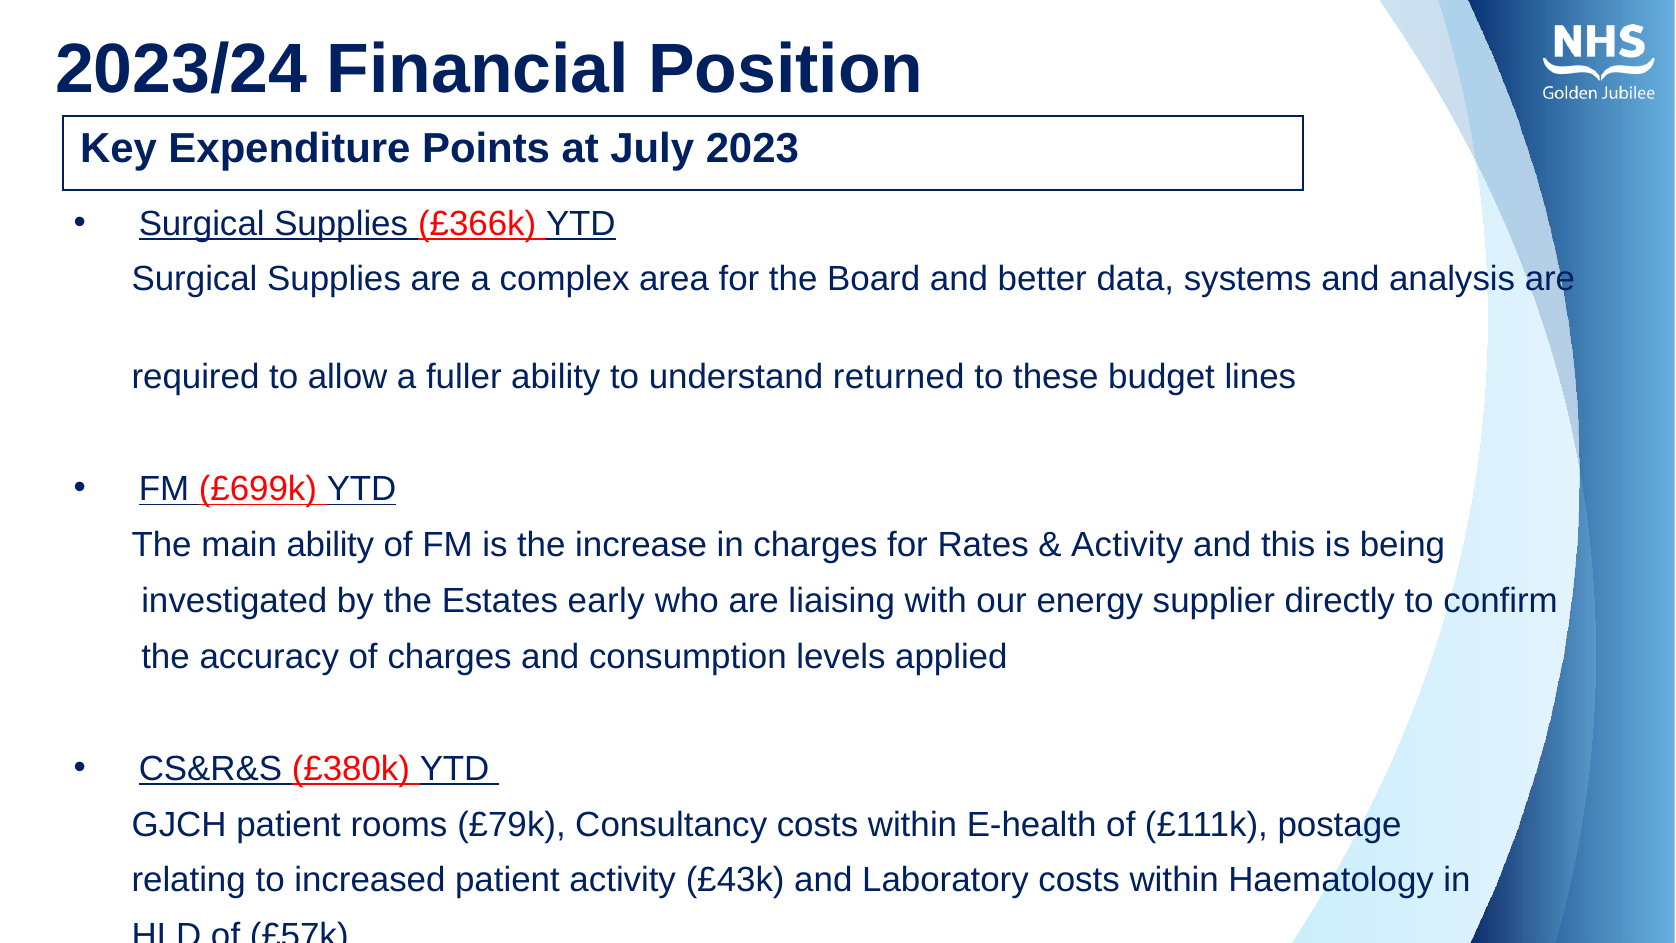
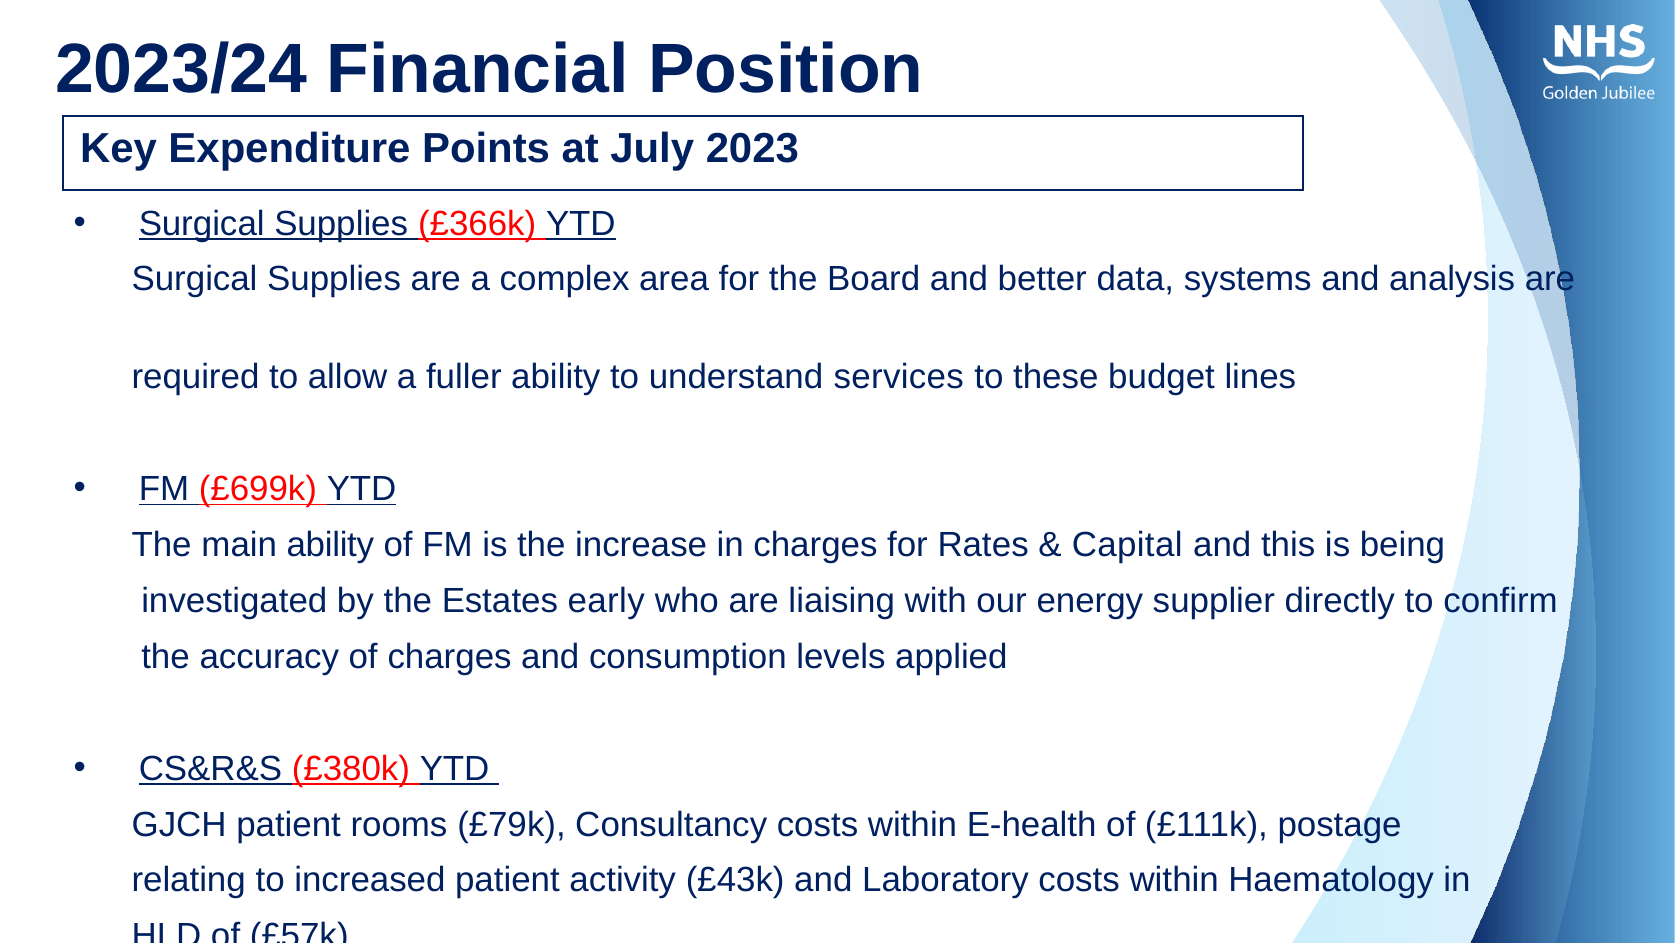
returned: returned -> services (899, 377)
Activity: Activity -> Capital (1127, 545)
